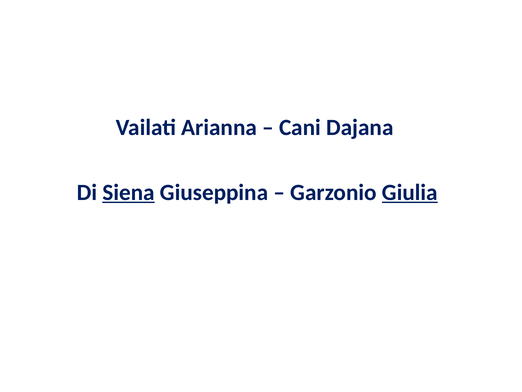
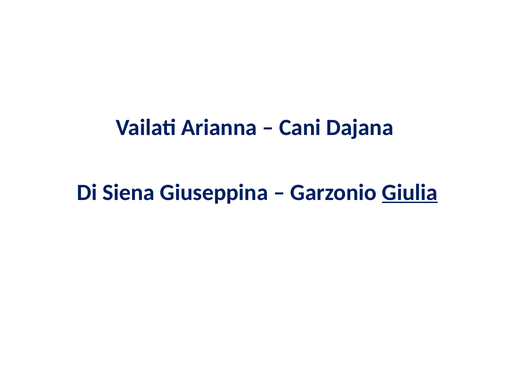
Siena underline: present -> none (128, 192)
